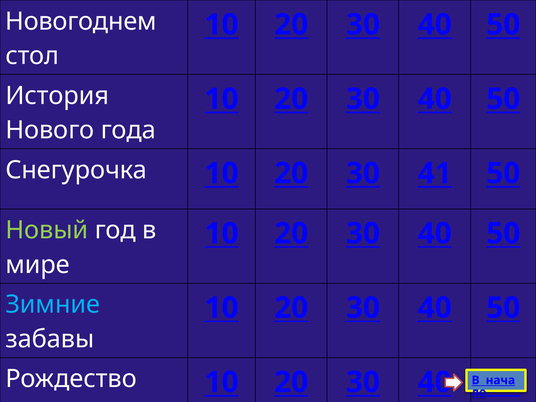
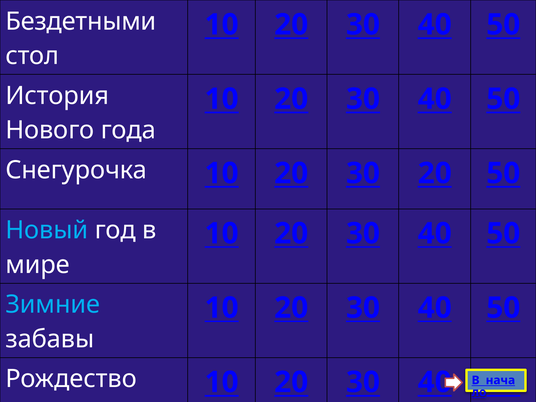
Новогоднем: Новогоднем -> Бездетными (81, 21)
30 41: 41 -> 20 (435, 173)
Новый colour: light green -> light blue (47, 230)
